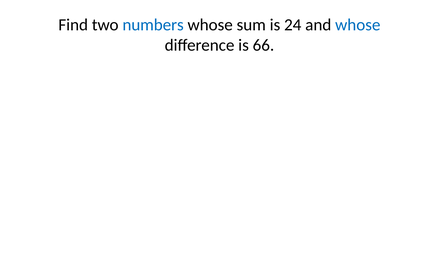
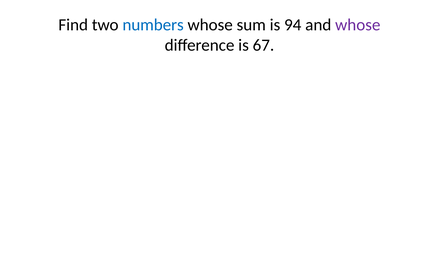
24: 24 -> 94 (293, 25)
whose colour: blue -> purple (358, 25)
66: 66 -> 67 (263, 45)
